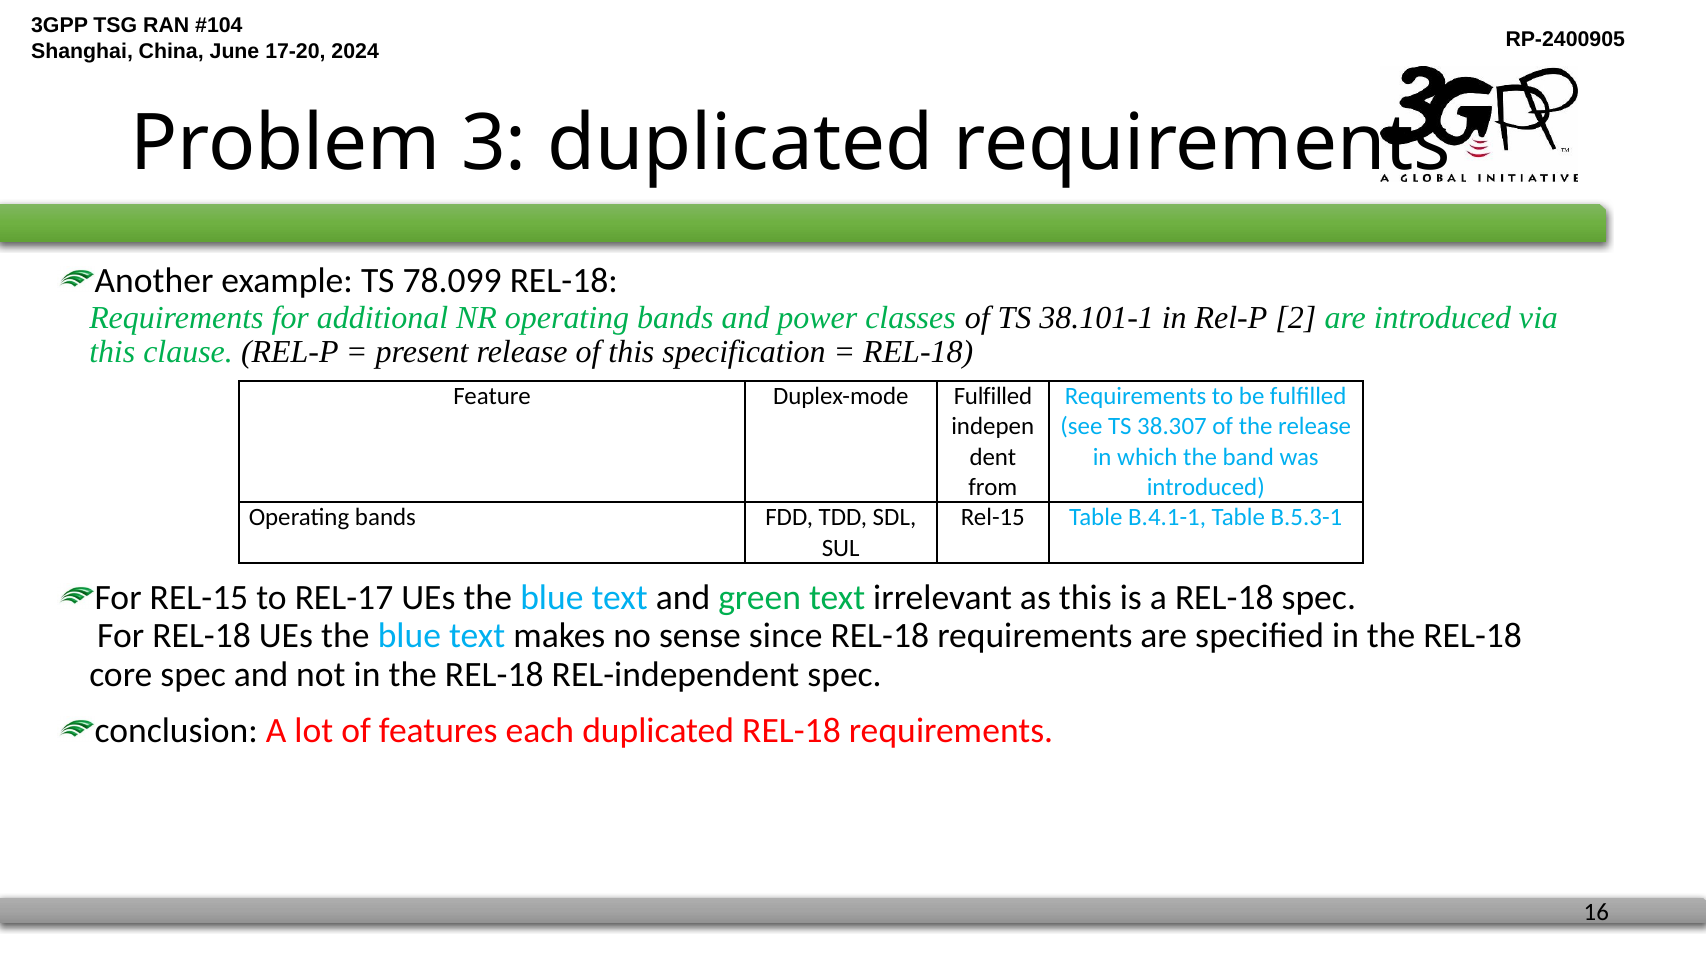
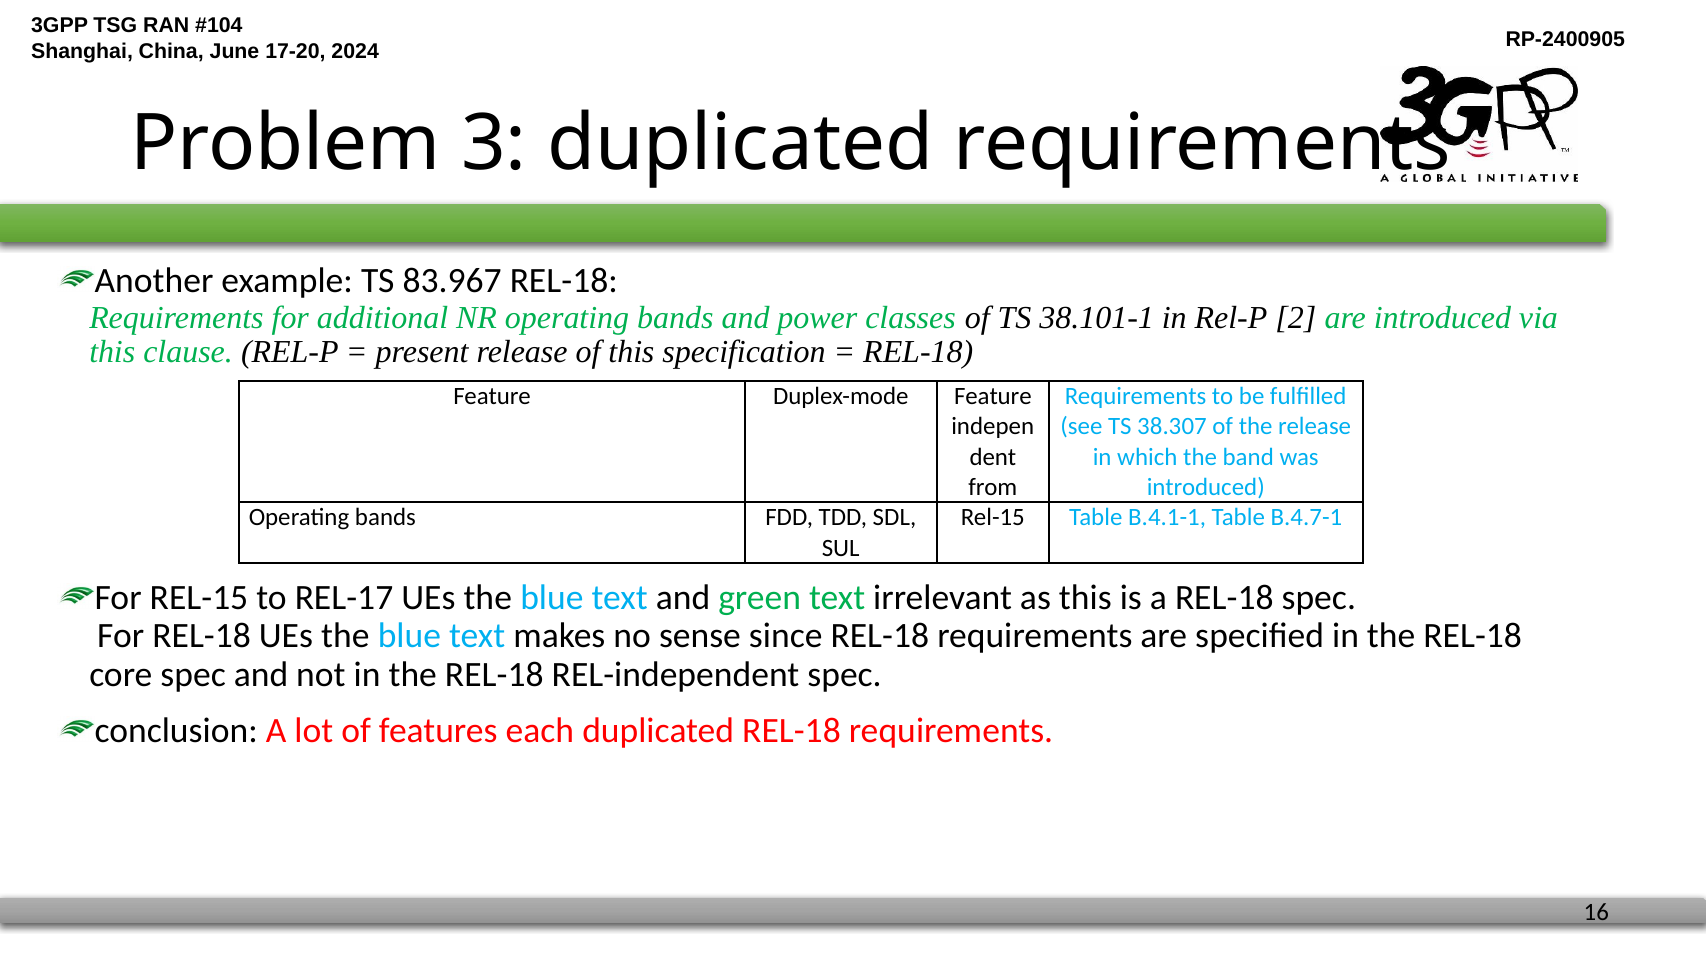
78.099: 78.099 -> 83.967 (452, 281)
Duplex-mode Fulfilled: Fulfilled -> Feature (993, 396)
B.5.3-1: B.5.3-1 -> B.4.7-1 (1306, 517)
